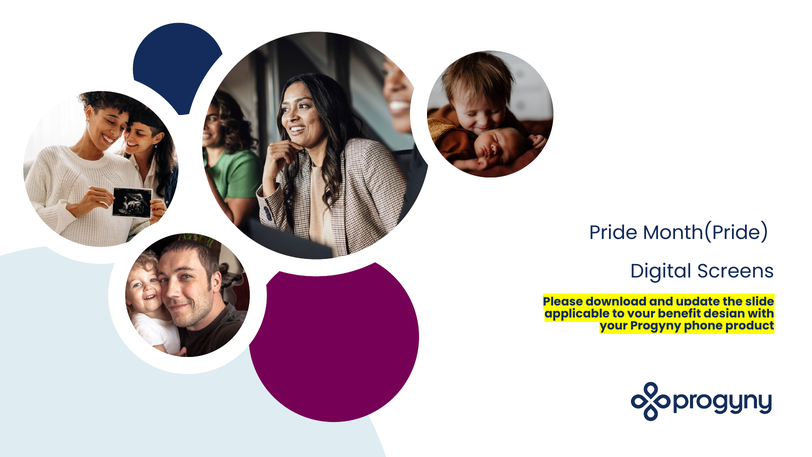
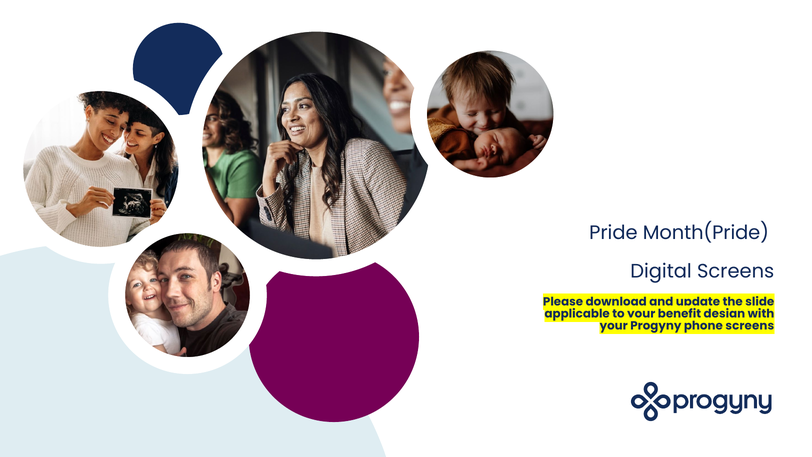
phone product: product -> screens (750, 326)
